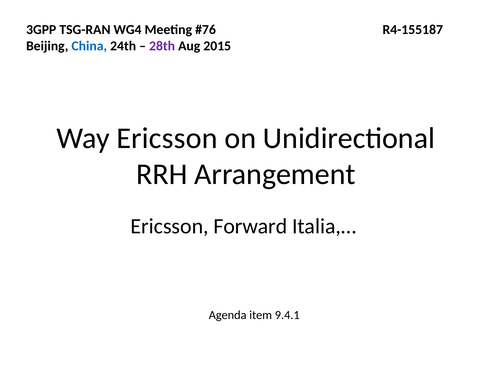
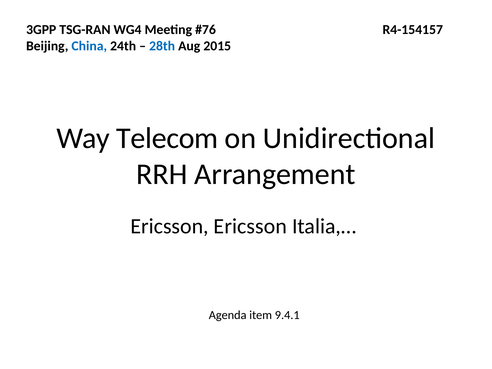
R4-155187: R4-155187 -> R4-154157 (413, 30)
28th colour: purple -> blue (162, 46)
Way Ericsson: Ericsson -> Telecom (167, 138)
Ericsson Forward: Forward -> Ericsson (250, 226)
